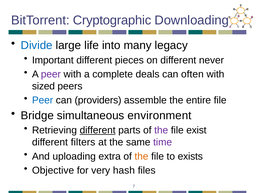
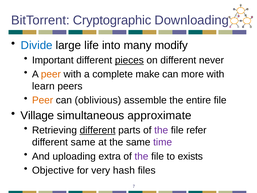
legacy: legacy -> modify (171, 45)
pieces underline: none -> present (129, 60)
peer colour: purple -> orange (51, 74)
deals: deals -> make (148, 74)
often: often -> more (192, 74)
sized: sized -> learn (43, 86)
Peer colour: blue -> orange (43, 100)
providers: providers -> oblivious (98, 100)
Bridge: Bridge -> Village (37, 115)
environment: environment -> approximate (159, 115)
exist: exist -> refer (196, 130)
different filters: filters -> same (83, 142)
the colour: orange -> purple (141, 156)
